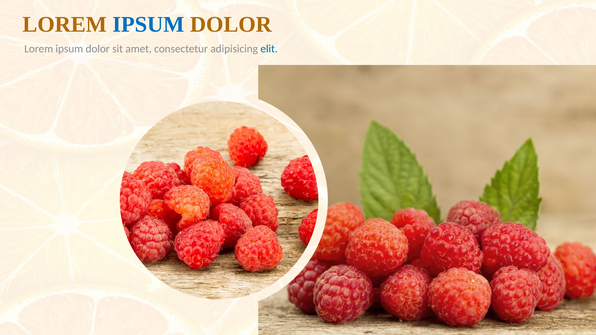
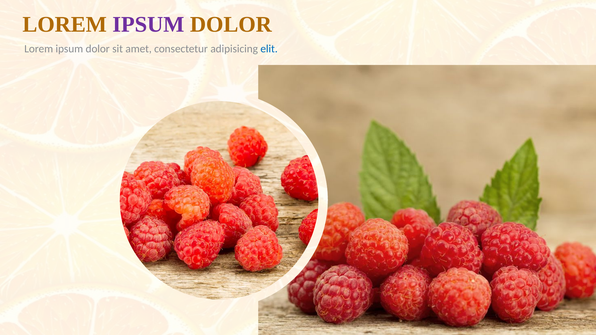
IPSUM colour: blue -> purple (148, 25)
